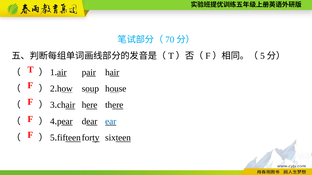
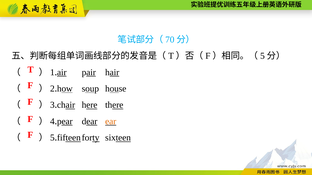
ear colour: blue -> orange (111, 122)
